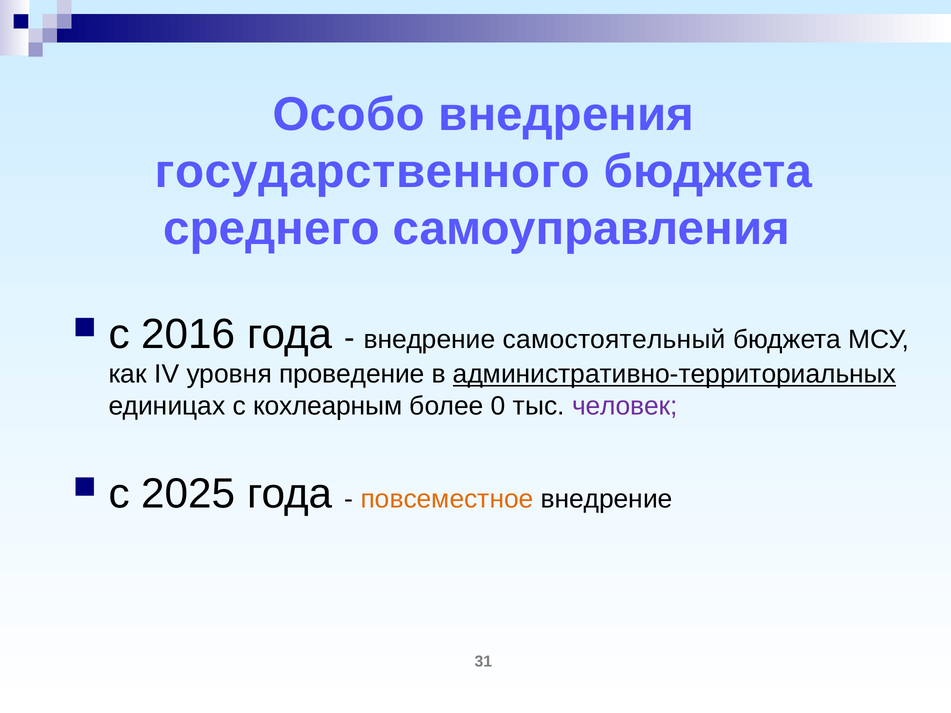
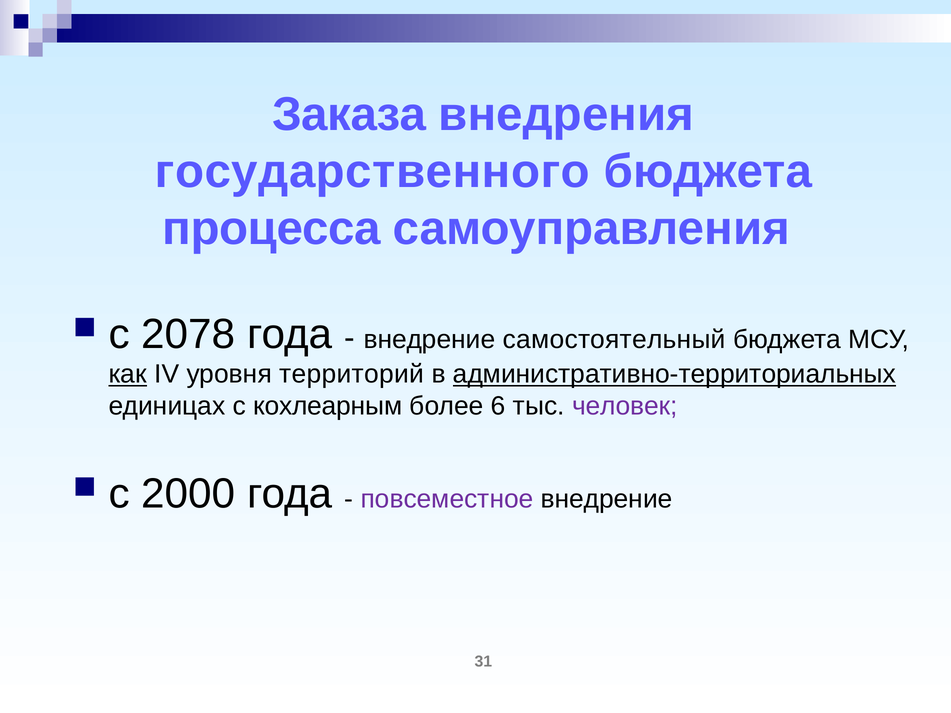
Особо: Особо -> Заказа (349, 114)
среднего: среднего -> процесса (272, 229)
2016: 2016 -> 2078 (188, 334)
как underline: none -> present (128, 374)
проведение: проведение -> территорий (352, 374)
0: 0 -> 6 (498, 406)
2025: 2025 -> 2000 (188, 494)
повсеместное colour: orange -> purple (447, 499)
